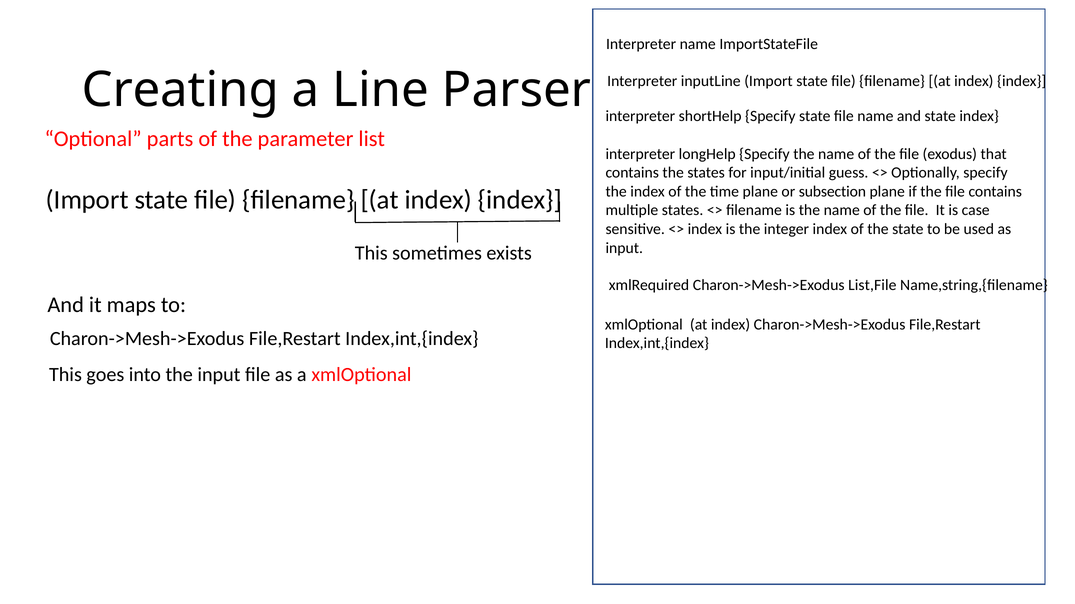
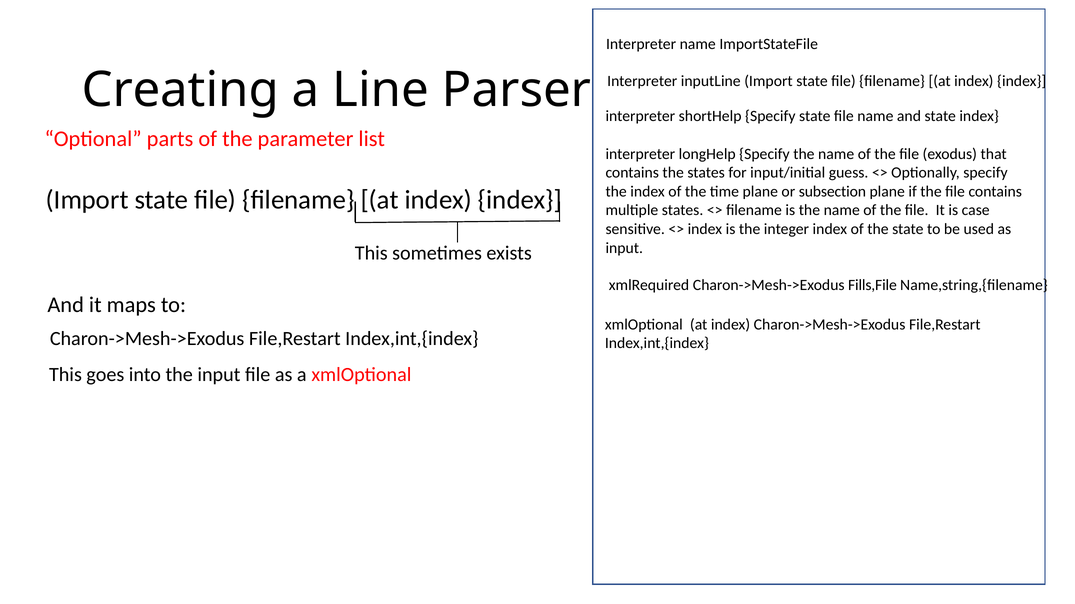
List,File: List,File -> Fills,File (872, 286)
